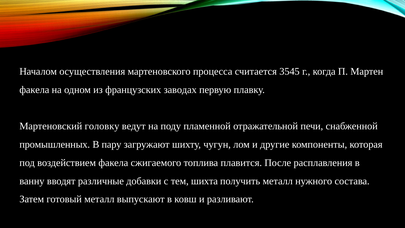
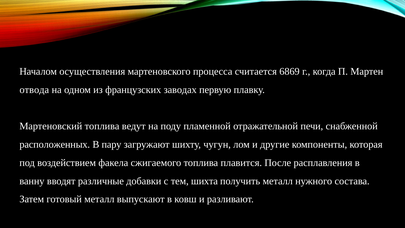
3545: 3545 -> 6869 (290, 72)
факела: факела -> отвода (34, 90)
Мартеновский головку: головку -> топлива (102, 126)
промышленных: промышленных -> расположенных (55, 144)
